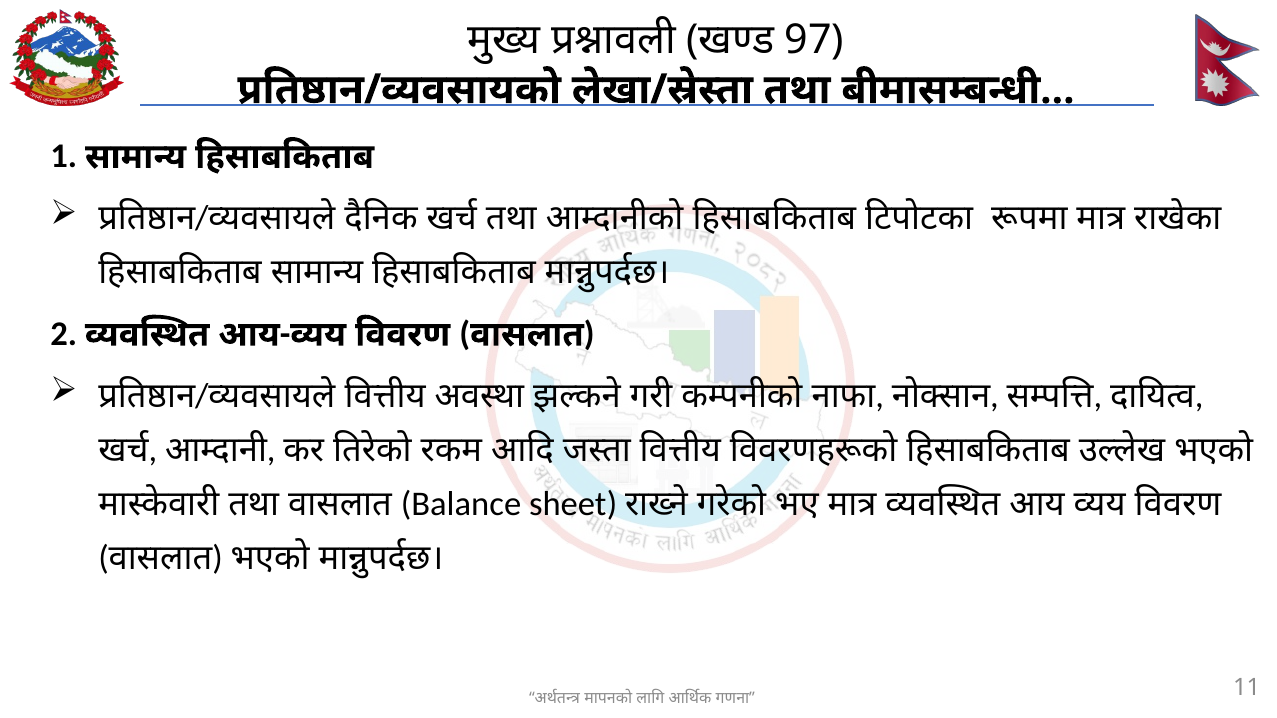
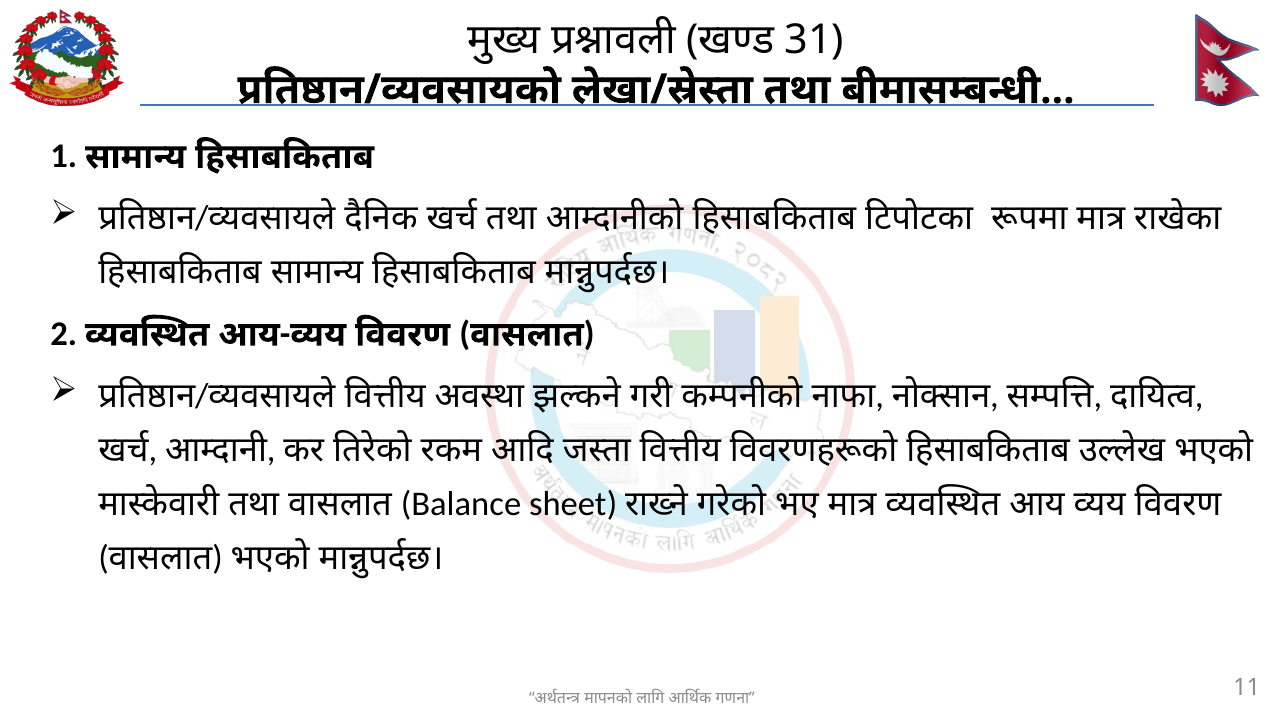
97: 97 -> 31 (815, 40)
